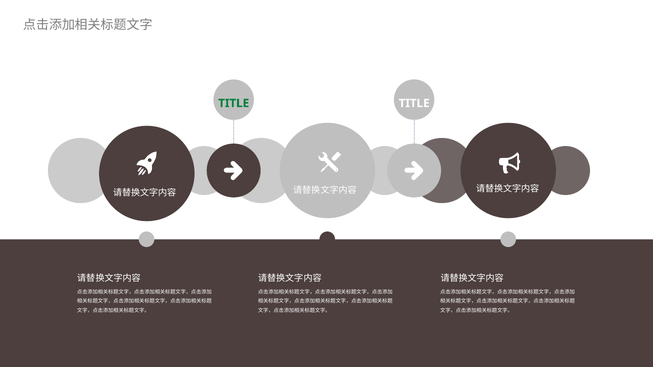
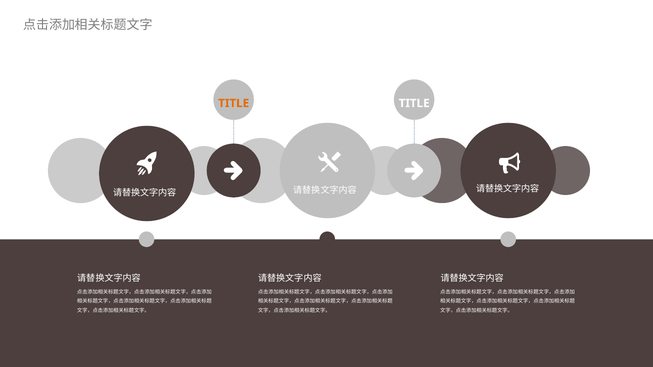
TITLE colour: green -> orange (234, 103)
